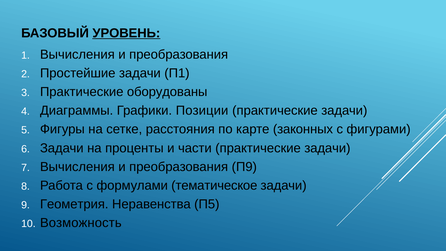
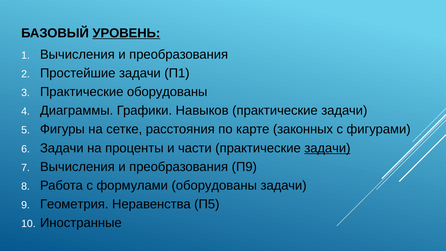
Позиции: Позиции -> Навыков (202, 111)
задачи underline: none -> present (327, 148)
формулами тематическое: тематическое -> оборудованы (214, 185)
Возможность: Возможность -> Иностранные (81, 223)
